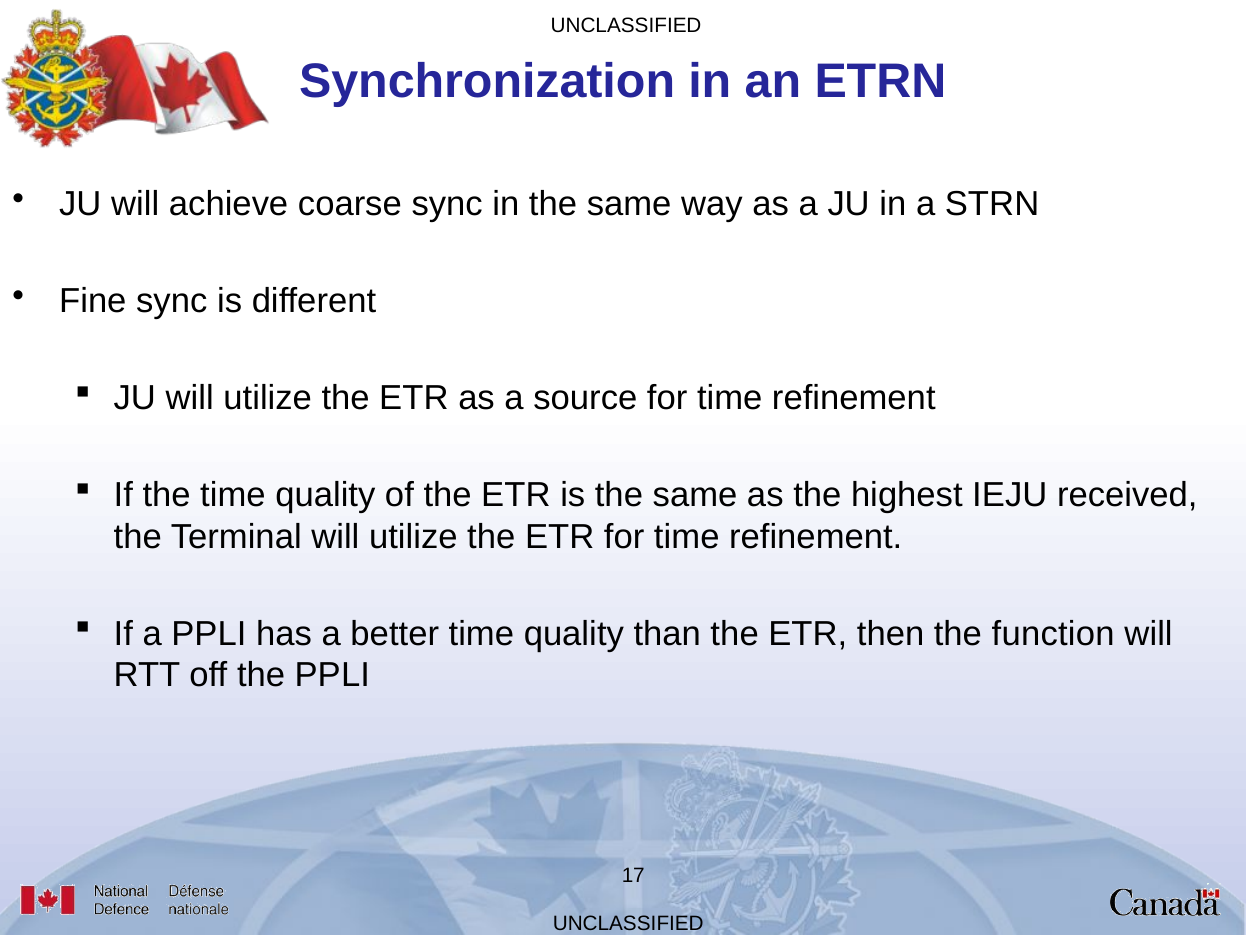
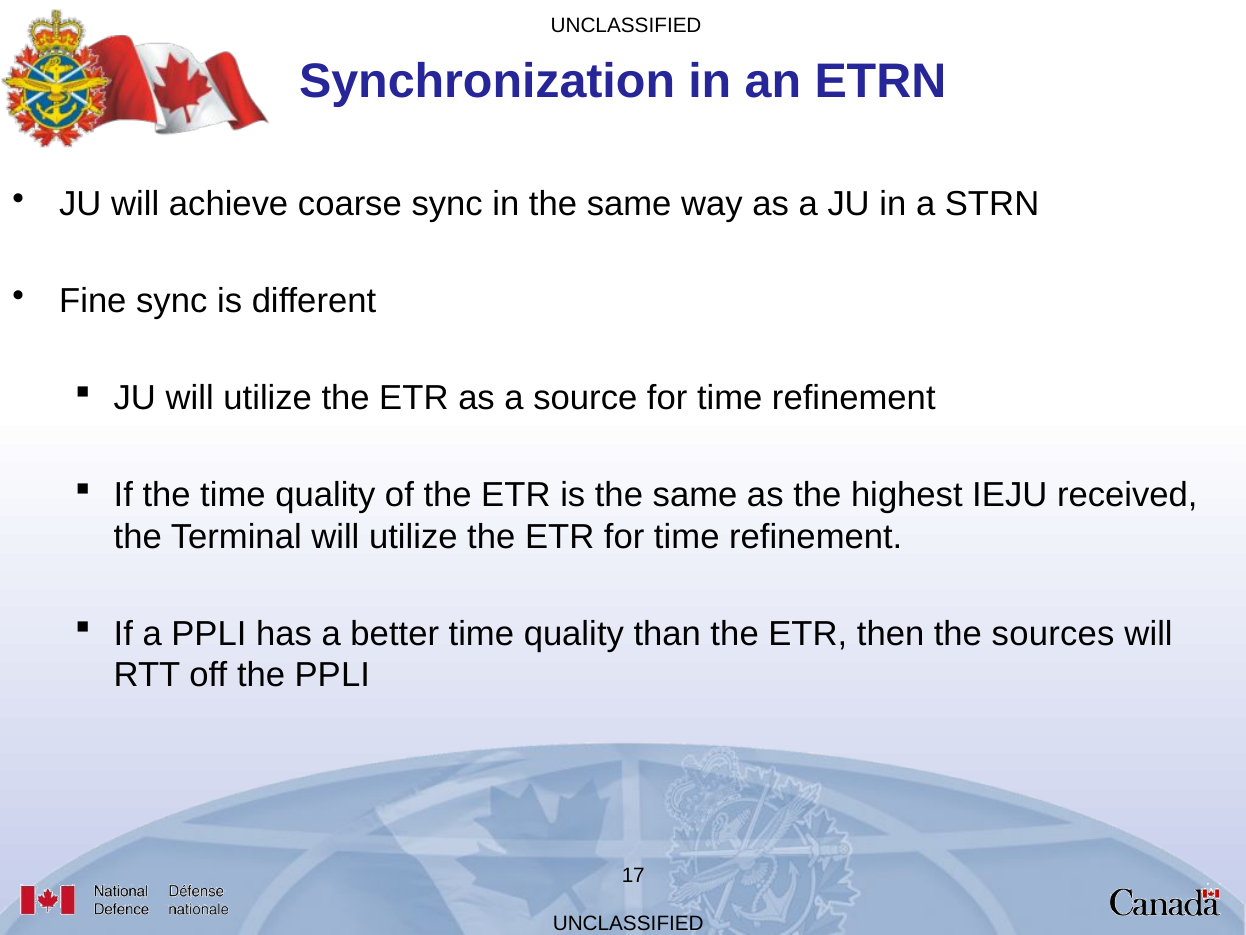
function: function -> sources (1053, 633)
